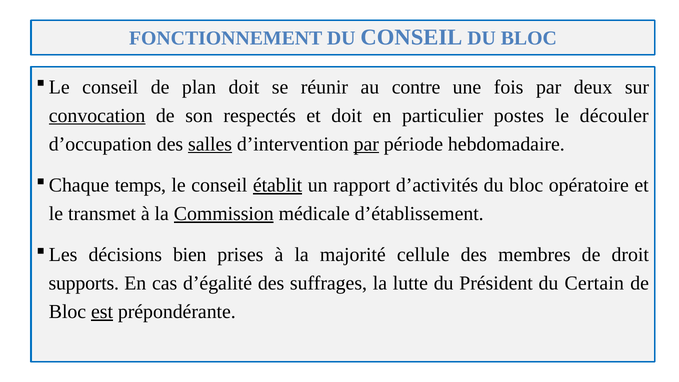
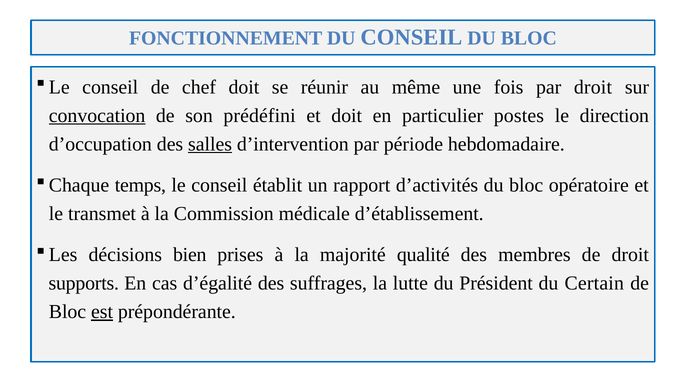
plan: plan -> chef (199, 87)
contre: contre -> même (416, 87)
par deux: deux -> droit (593, 87)
respectés: respectés -> prédéfini (260, 116)
découler: découler -> direction (614, 116)
par underline: present -> none (366, 144)
établit underline: present -> none (278, 185)
Commission underline: present -> none (224, 214)
cellule: cellule -> qualité (423, 255)
